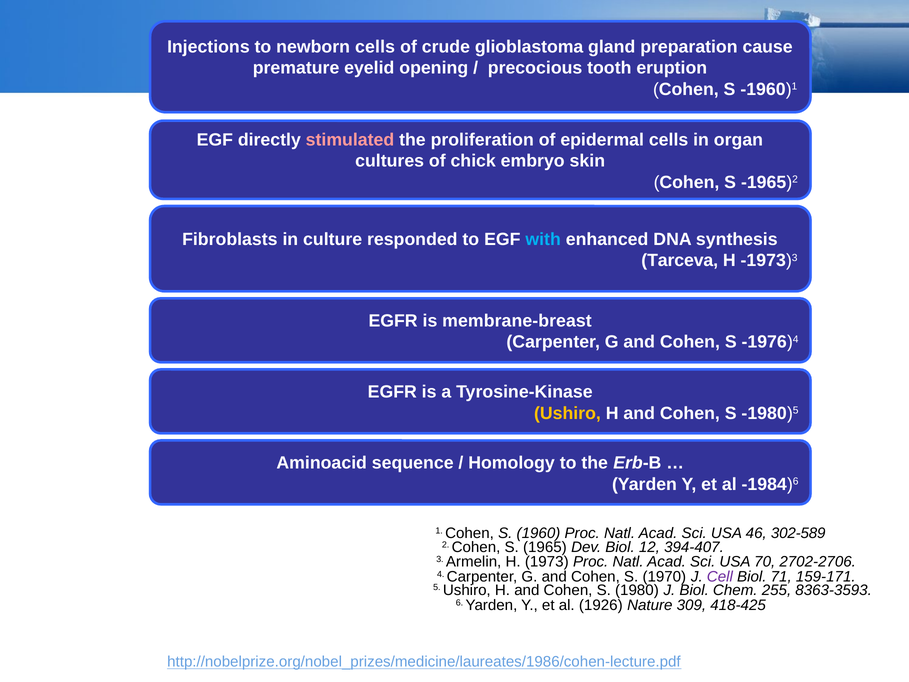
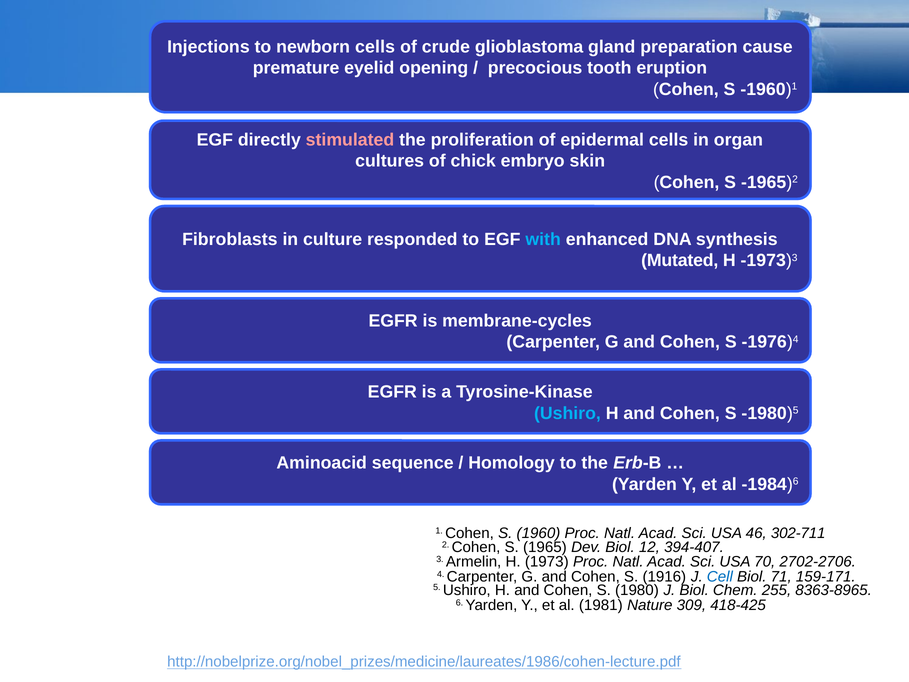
Tarceva: Tarceva -> Mutated (680, 260)
membrane-breast: membrane-breast -> membrane-cycles (517, 321)
Ushiro colour: yellow -> light blue (567, 413)
302-589: 302-589 -> 302-711 (798, 533)
1970: 1970 -> 1916 (664, 577)
Cell colour: purple -> blue (720, 577)
8363-3593: 8363-3593 -> 8363-8965 (834, 590)
1926: 1926 -> 1981 (601, 605)
